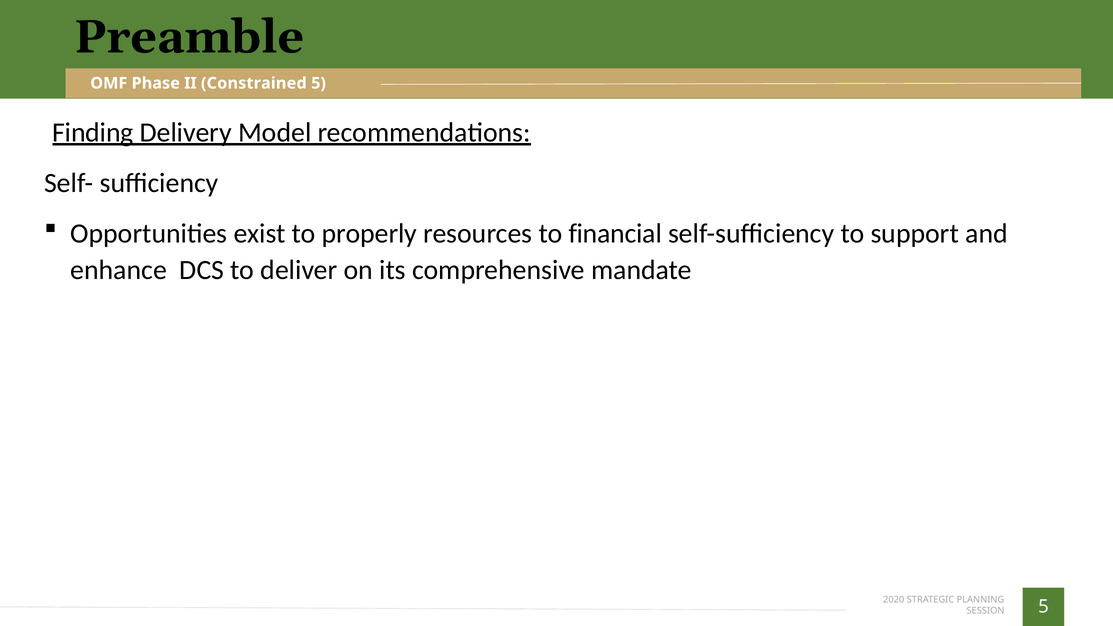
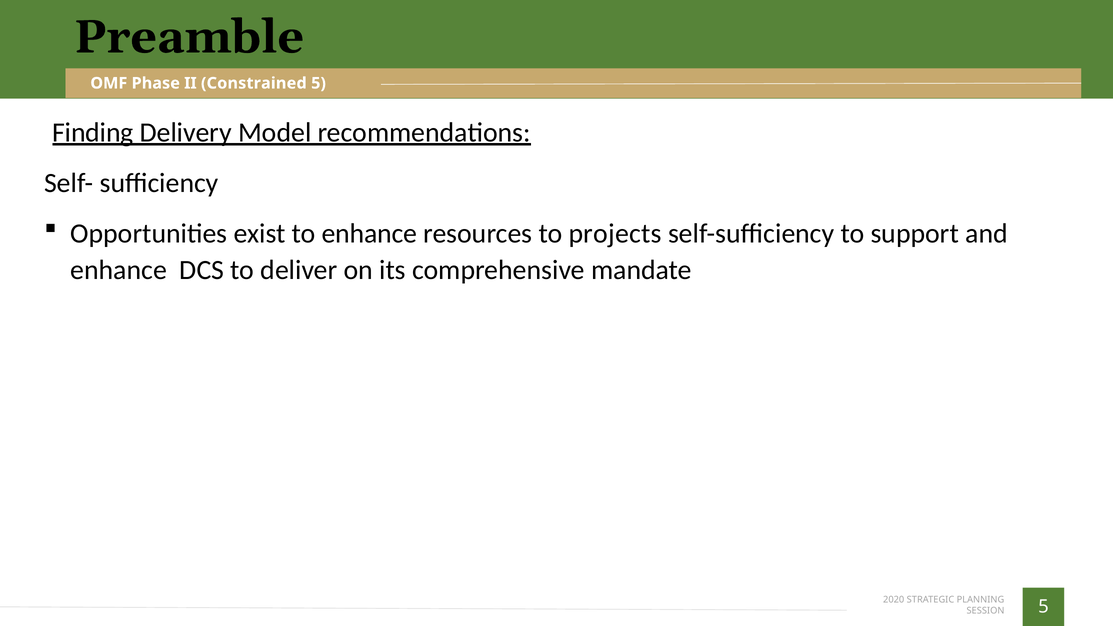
to properly: properly -> enhance (369, 234)
financial: financial -> projects (615, 234)
